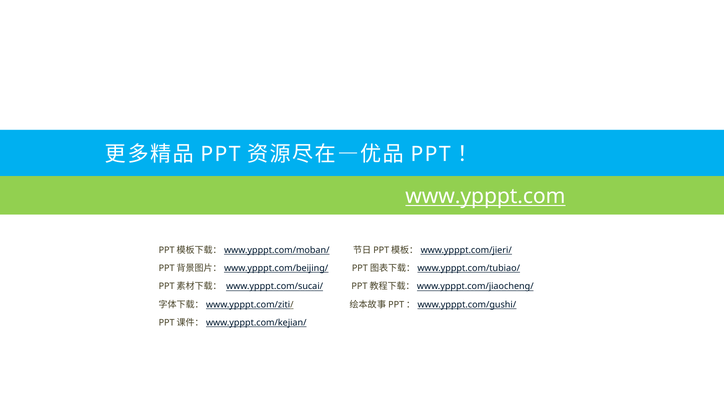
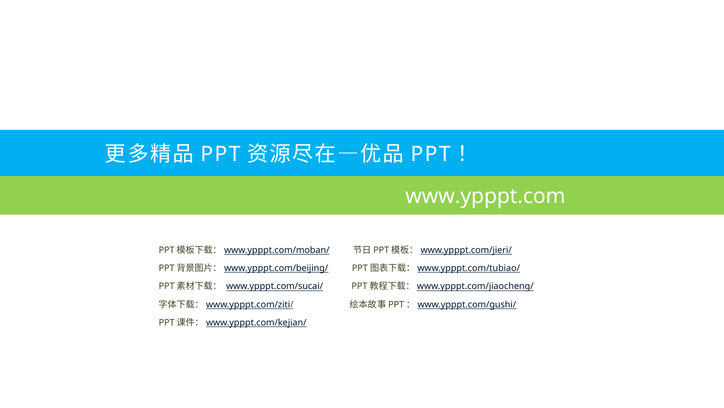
www.ypppt.com underline: present -> none (485, 196)
